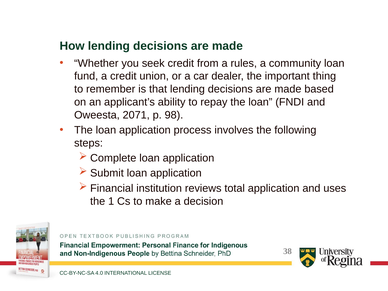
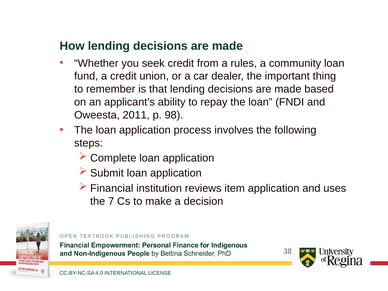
2071: 2071 -> 2011 (136, 115)
total: total -> item (235, 188)
1: 1 -> 7 (111, 201)
